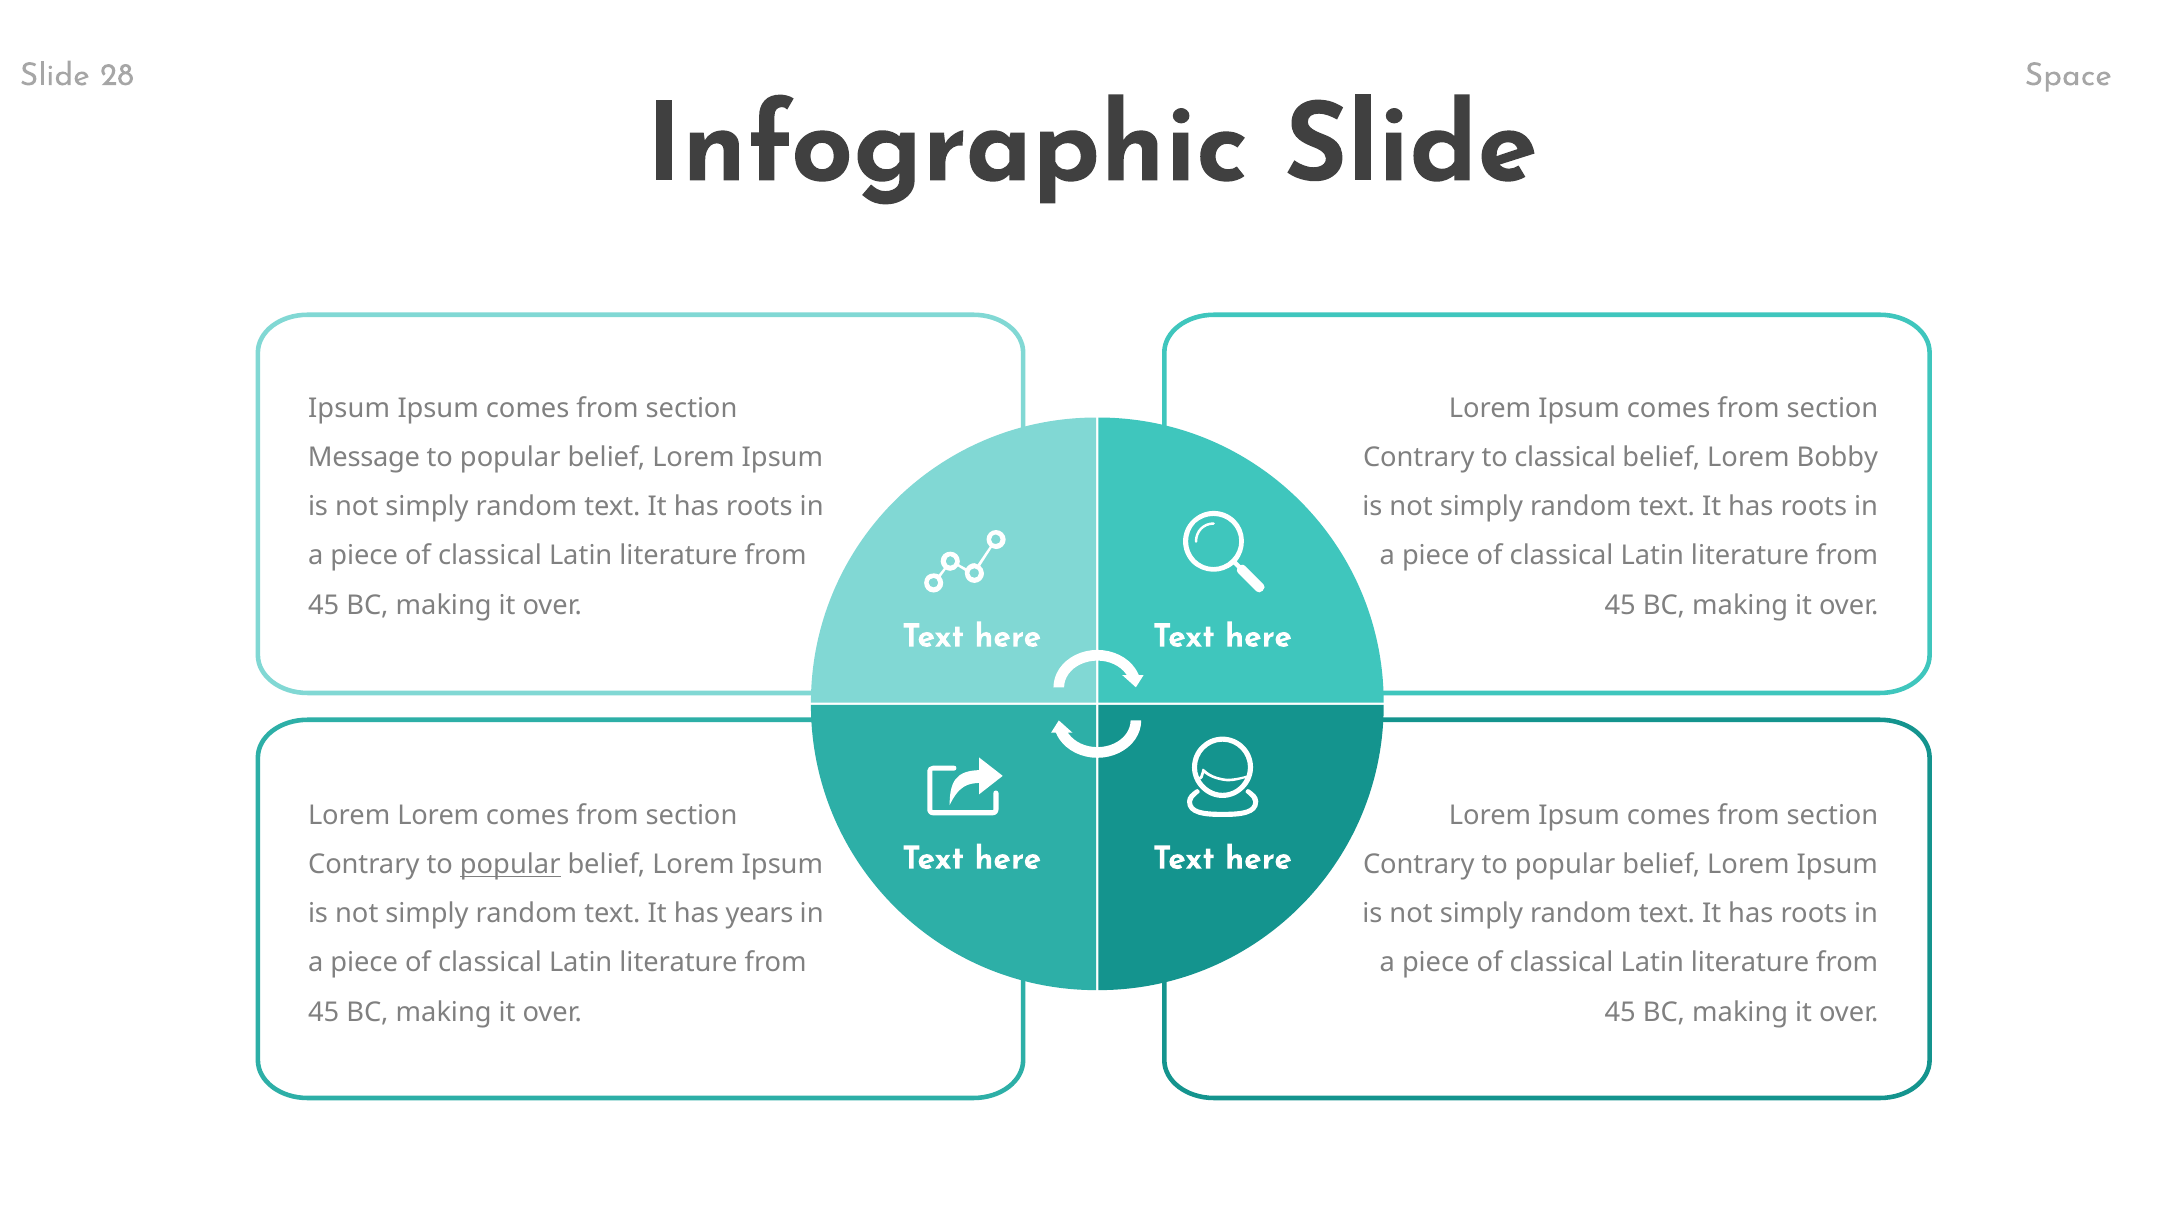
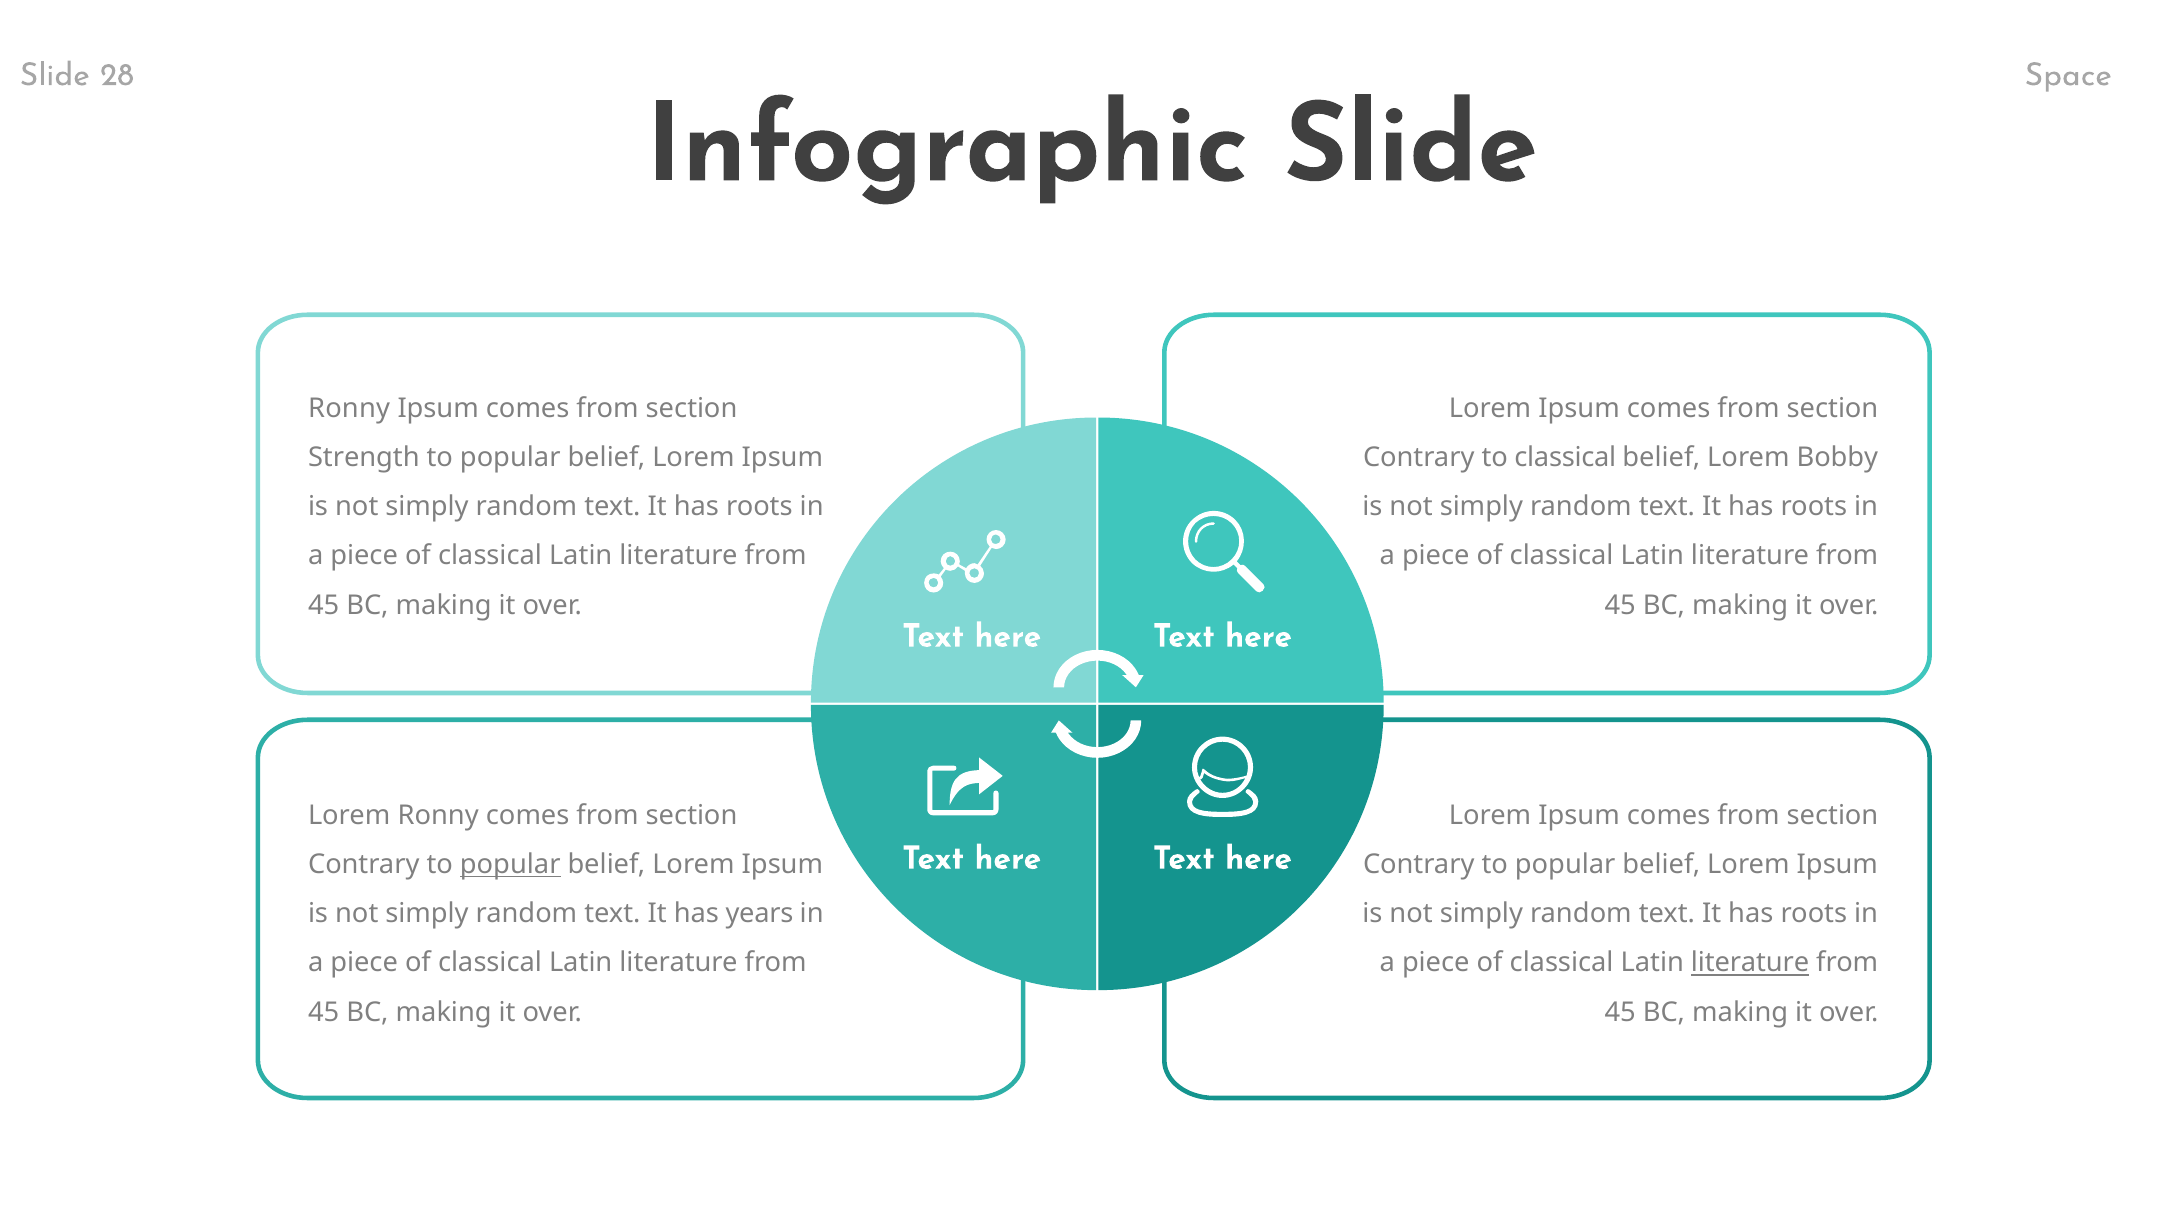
Ipsum: Ipsum -> Ronny (349, 409)
Message: Message -> Strength (364, 458)
Lorem Lorem: Lorem -> Ronny (438, 816)
literature underline: none -> present (1750, 963)
